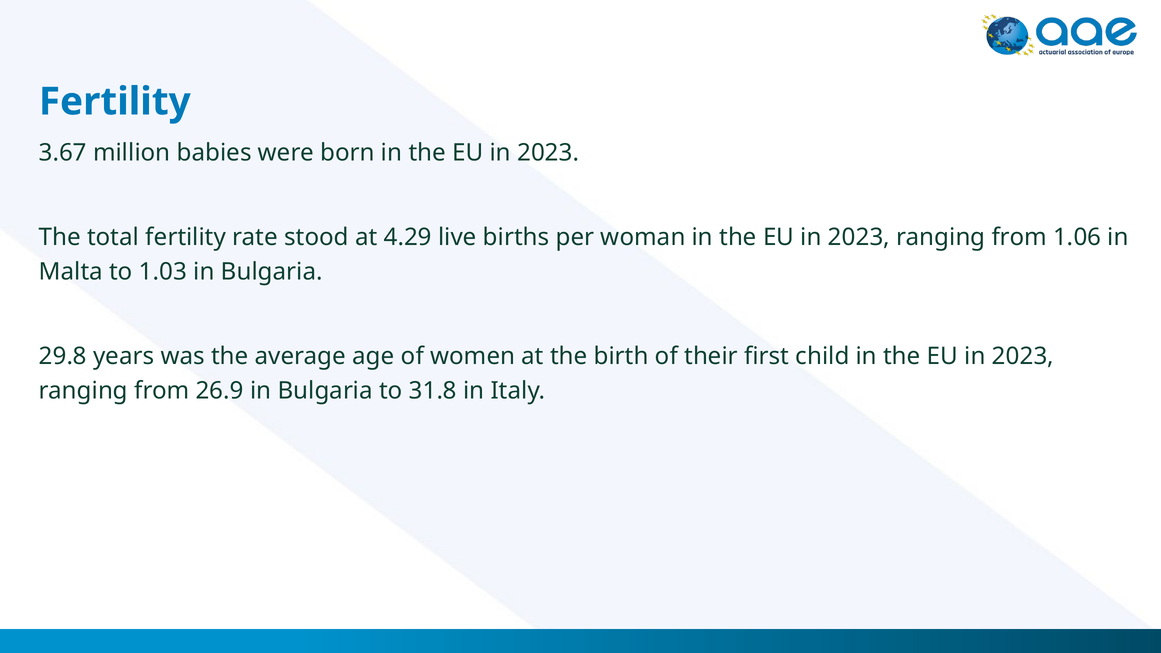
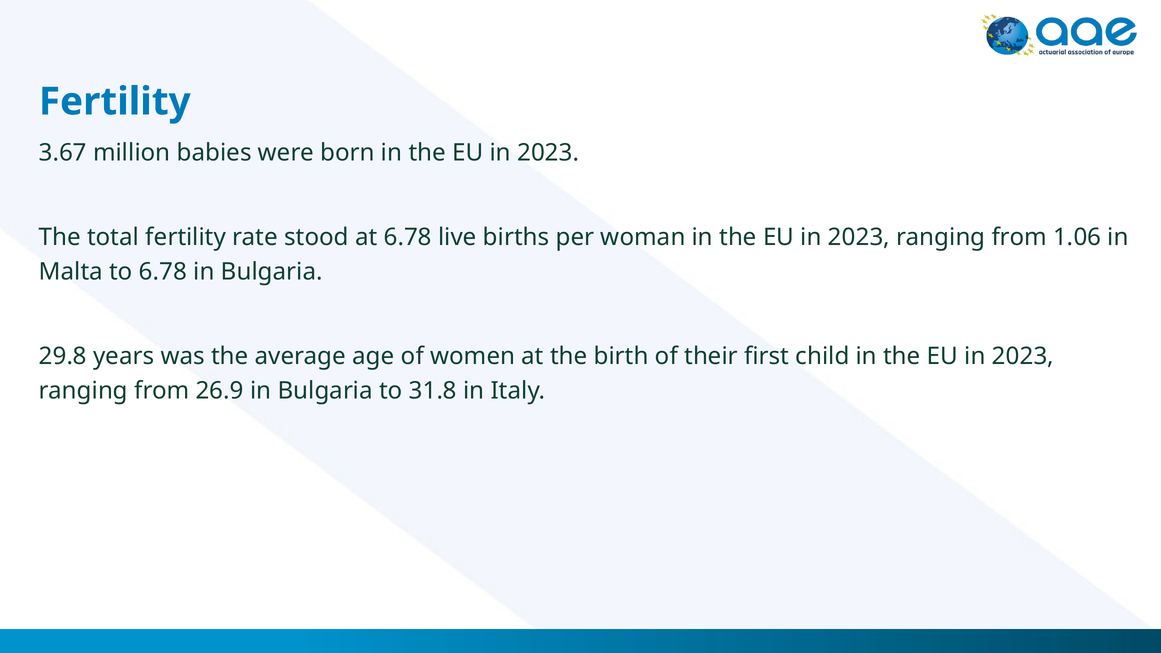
at 4.29: 4.29 -> 6.78 (408, 237)
to 1.03: 1.03 -> 6.78 (163, 272)
